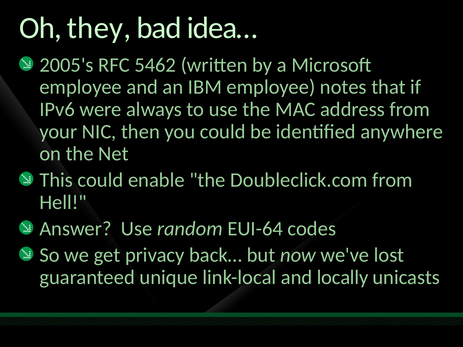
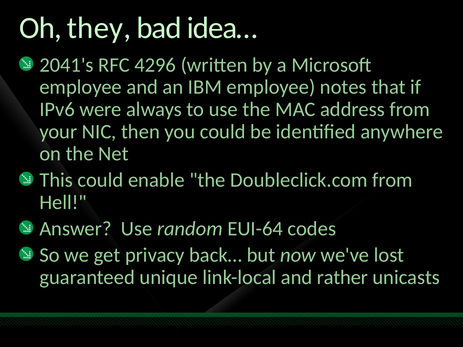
2005's: 2005's -> 2041's (67, 65)
5462: 5462 -> 4296 (155, 65)
locally: locally -> rather (343, 278)
